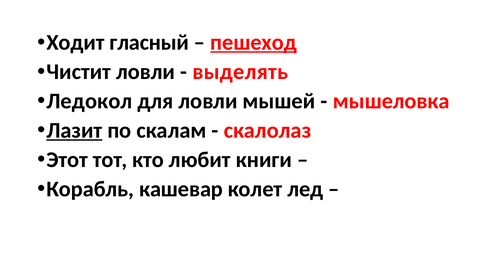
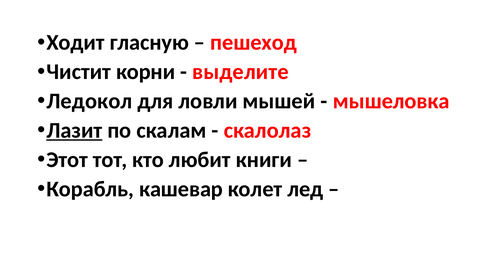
гласный: гласный -> гласную (149, 43)
пешеход underline: present -> none (254, 43)
Чистит ловли: ловли -> корни (146, 72)
выделять: выделять -> выделите (240, 72)
